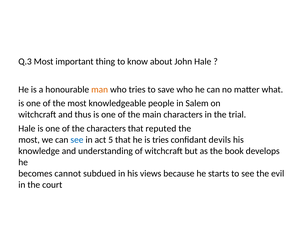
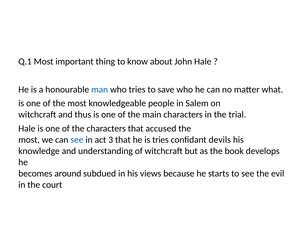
Q.3: Q.3 -> Q.1 (25, 61)
man colour: orange -> blue (100, 89)
reputed: reputed -> accused (161, 128)
5: 5 -> 3 (111, 140)
cannot: cannot -> around (68, 173)
